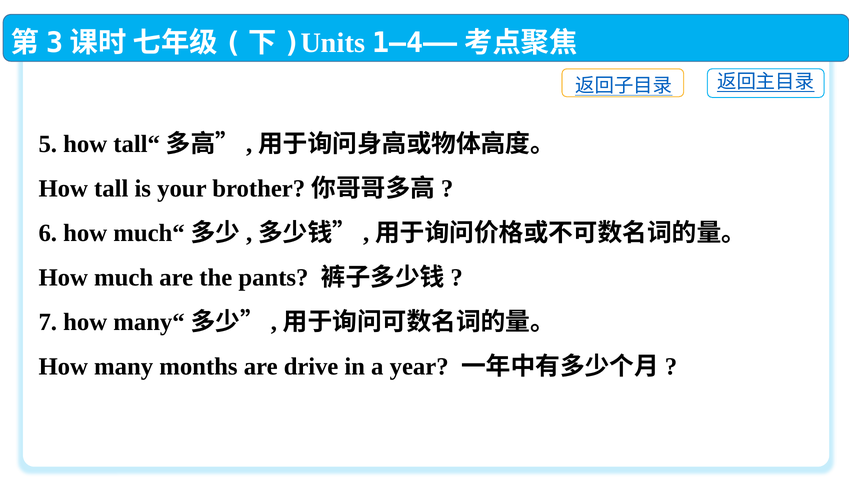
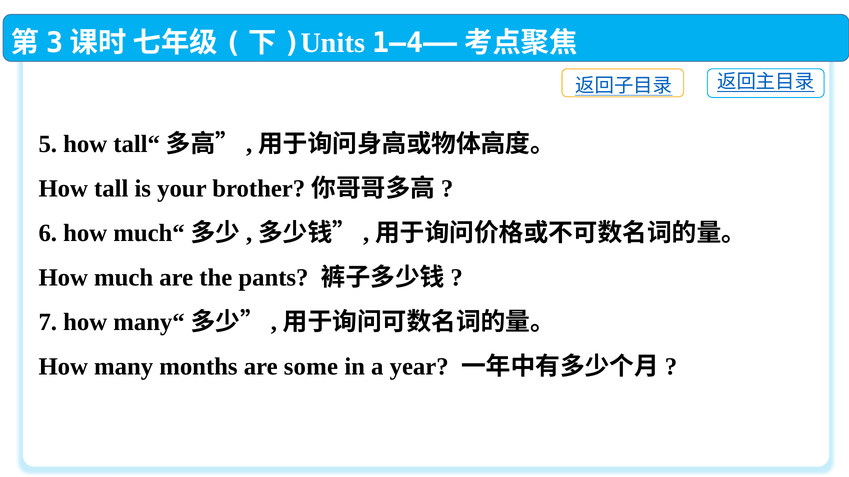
drive: drive -> some (311, 367)
